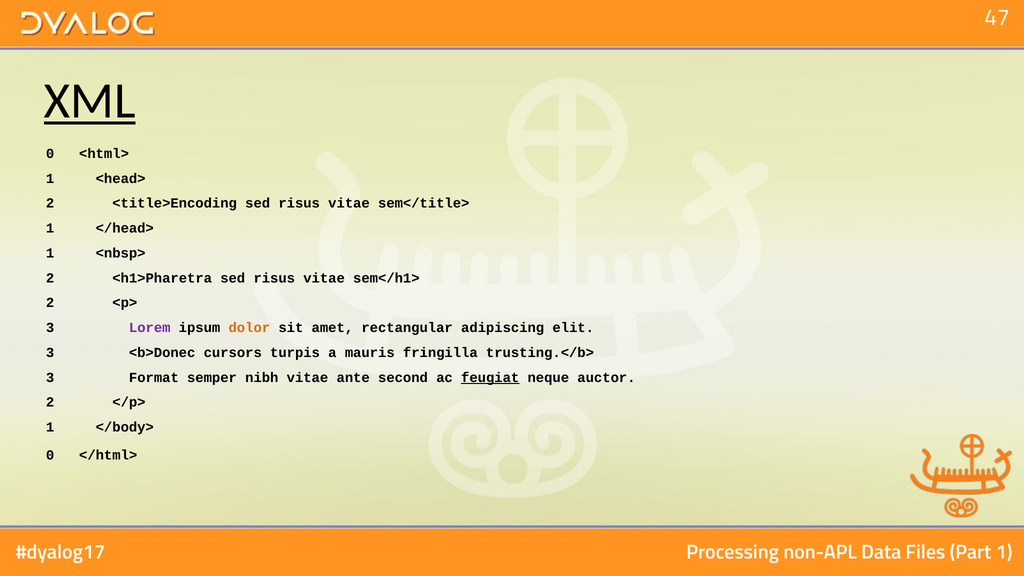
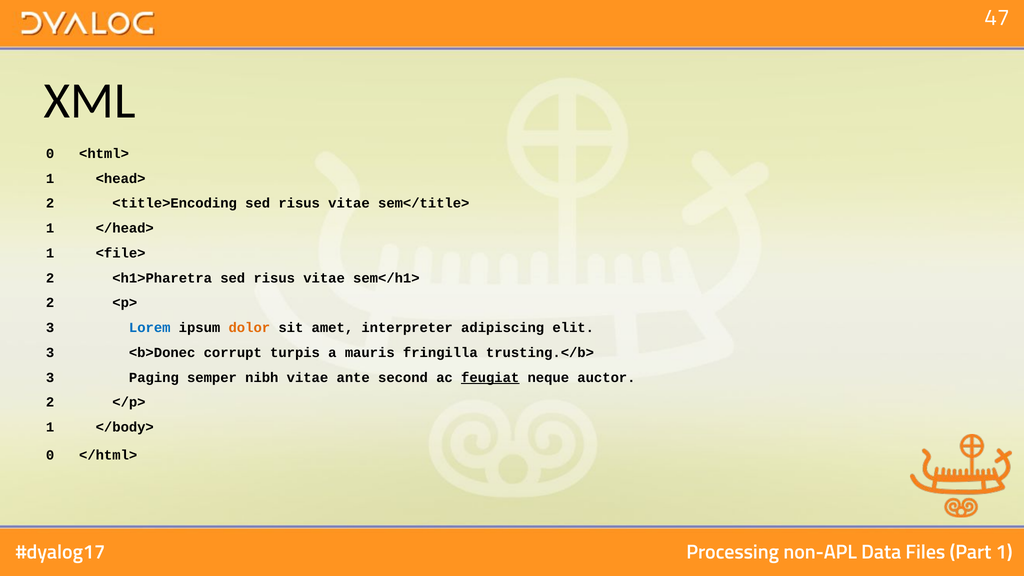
XML underline: present -> none (90, 101)
<nbsp>: <nbsp> -> <file> (121, 253)
Lorem colour: purple -> blue (150, 328)
rectangular: rectangular -> interpreter (407, 328)
cursors: cursors -> corrupt (233, 353)
Format: Format -> Paging (154, 378)
